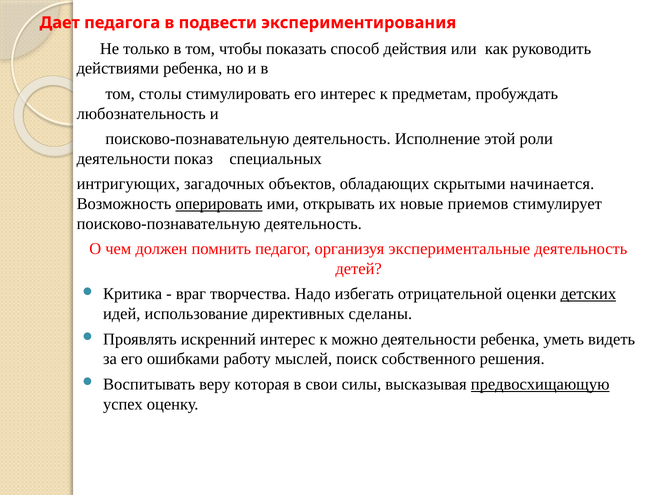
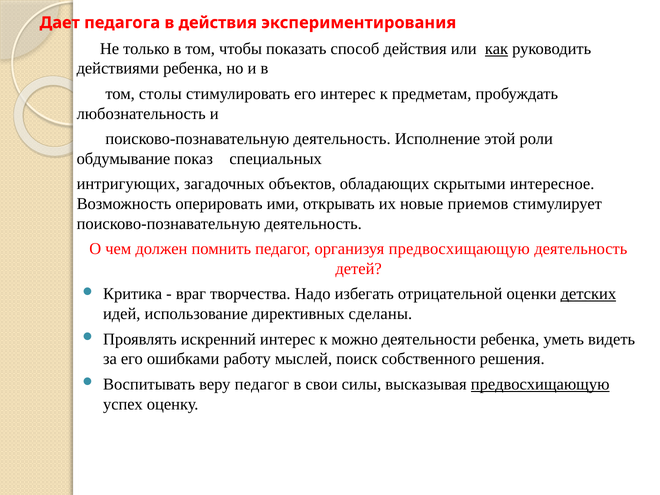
в подвести: подвести -> действия (218, 23)
как underline: none -> present (496, 49)
деятельности: деятельности -> обдумывание (123, 159)
начинается: начинается -> интересное (552, 184)
оперировать underline: present -> none (219, 204)
организуя экспериментальные: экспериментальные -> предвосхищающую (459, 249)
веру которая: которая -> педагог (262, 384)
